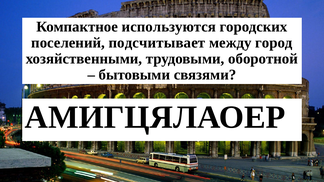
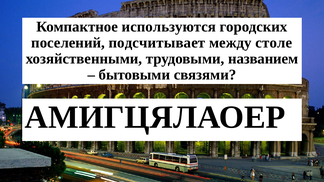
город: город -> столе (274, 43)
оборотной: оборотной -> названием (263, 59)
